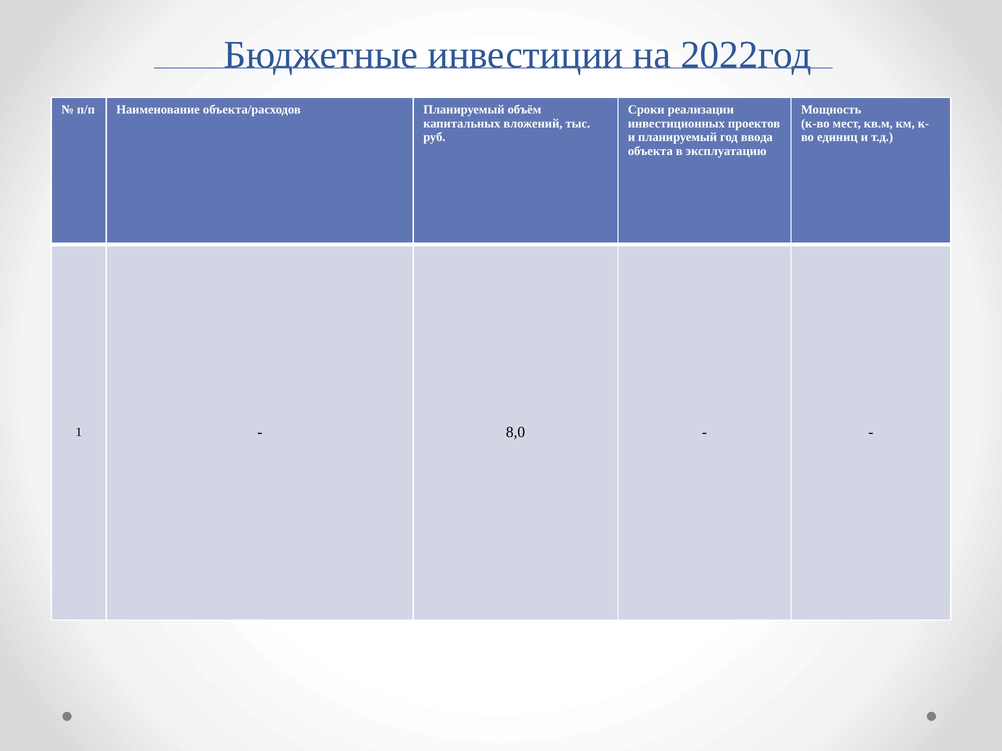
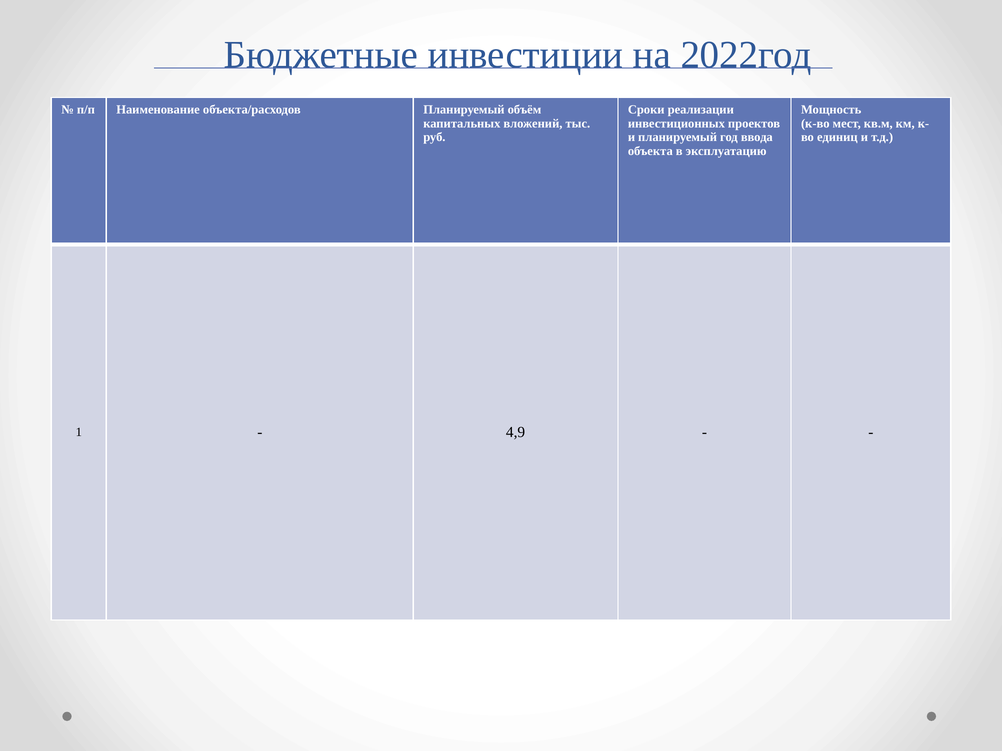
8,0: 8,0 -> 4,9 (516, 433)
